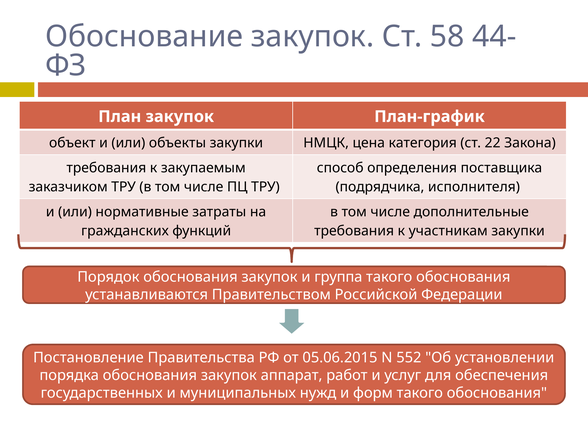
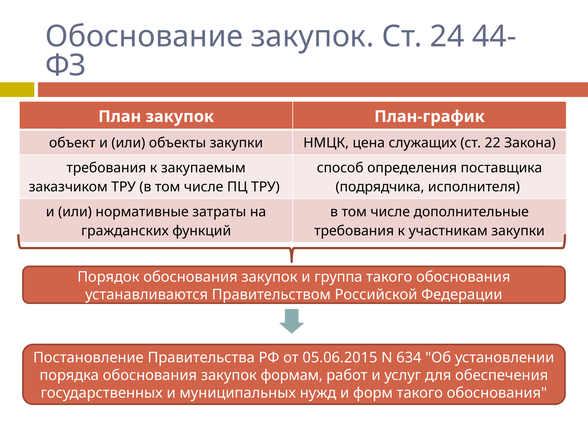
58: 58 -> 24 (447, 37)
категория: категория -> служащих (423, 143)
552: 552 -> 634 (409, 358)
аппарат: аппарат -> формам (292, 375)
